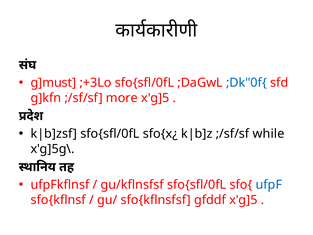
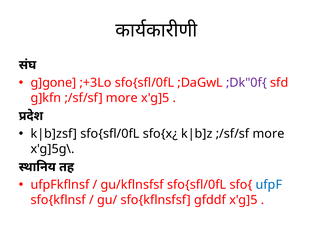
g]must: g]must -> g]gone (53, 83)
;Dk"0f{ colour: blue -> purple (246, 83)
while: while -> more (269, 134)
